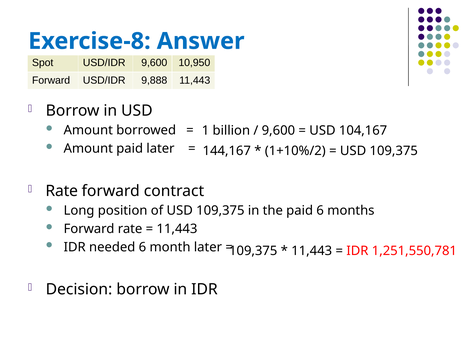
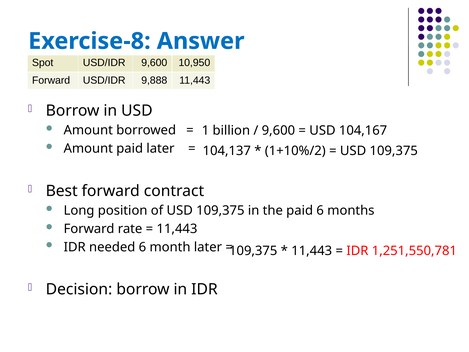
144,167: 144,167 -> 104,137 (227, 151)
Rate: Rate -> Best (62, 191)
